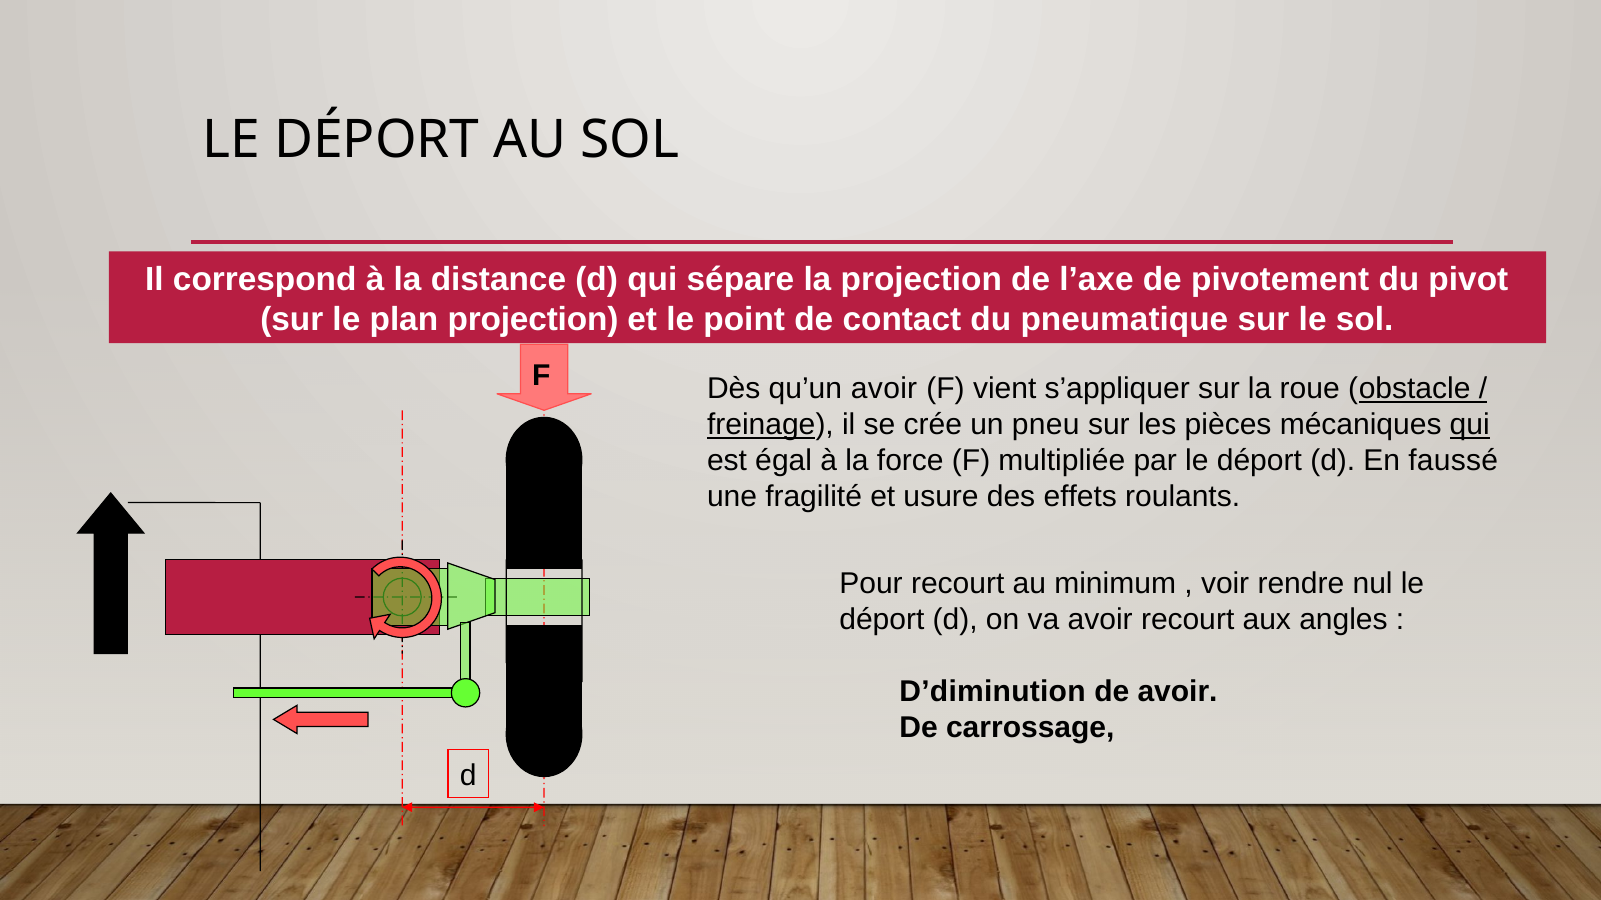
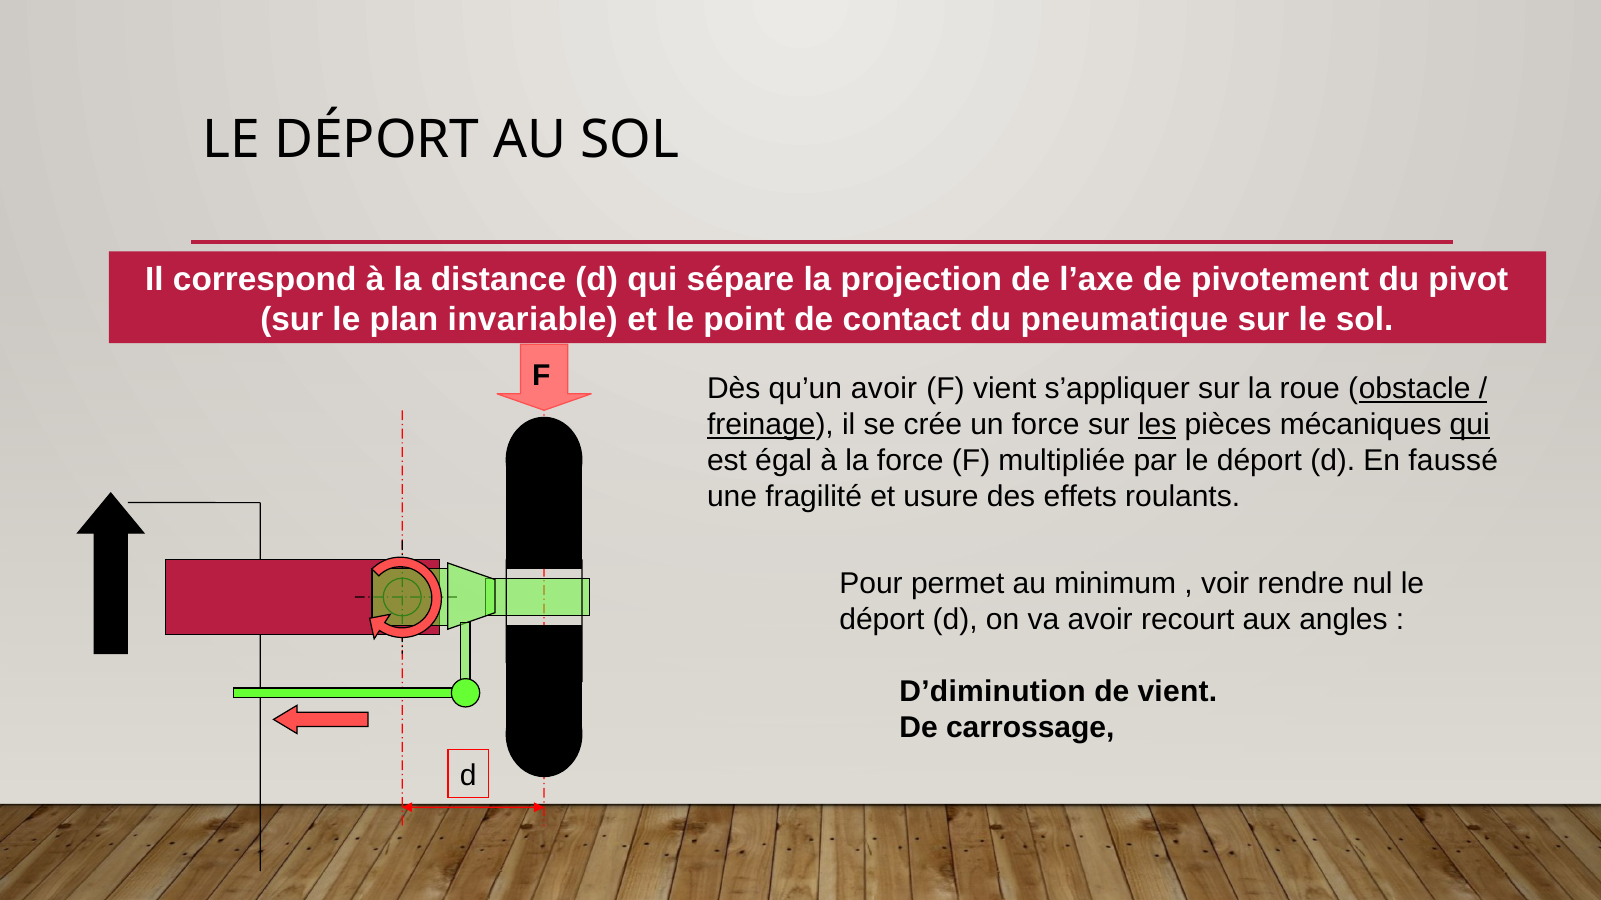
plan projection: projection -> invariable (533, 320)
un pneu: pneu -> force (1046, 425)
les underline: none -> present (1157, 425)
Pour recourt: recourt -> permet (958, 584)
de avoir: avoir -> vient (1177, 692)
